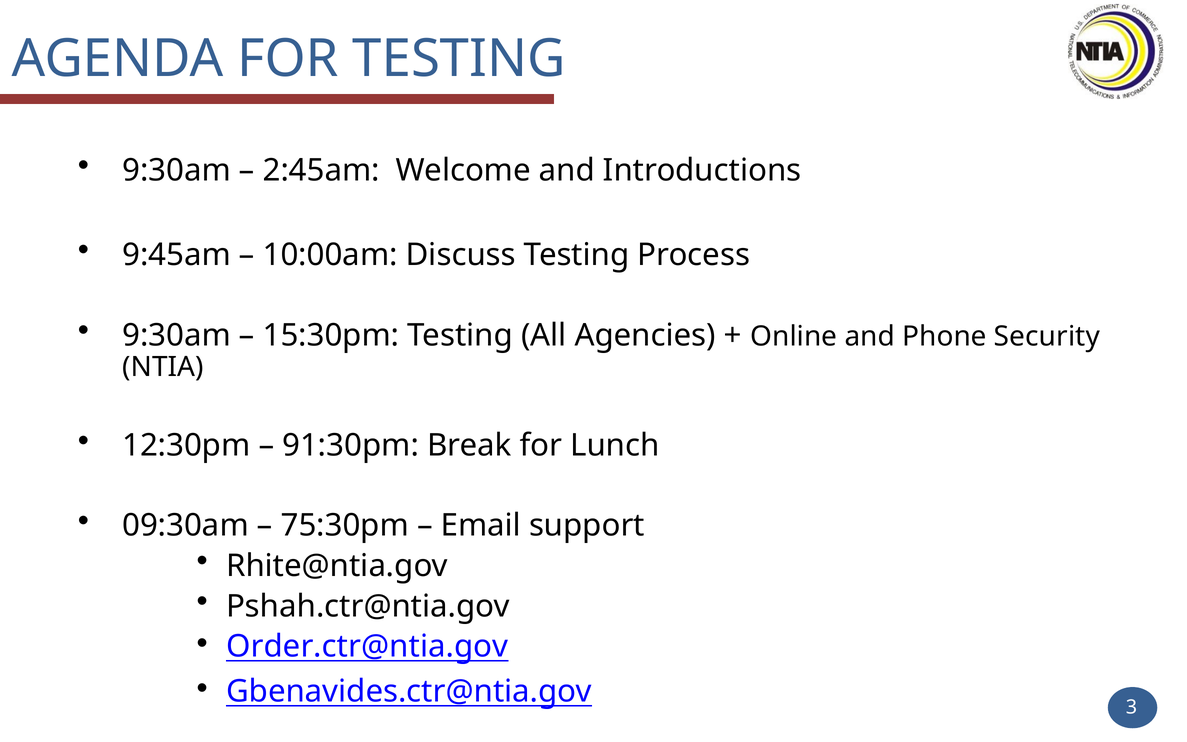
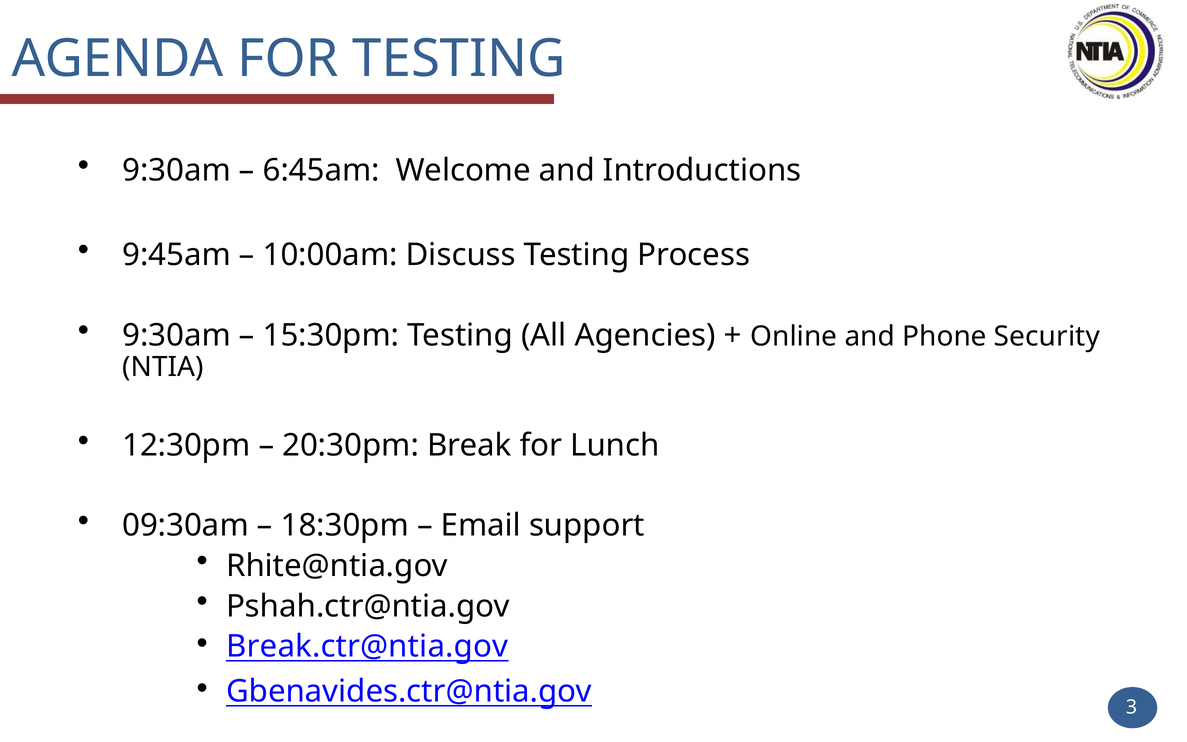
2:45am: 2:45am -> 6:45am (321, 170)
91:30pm: 91:30pm -> 20:30pm (351, 446)
75:30pm: 75:30pm -> 18:30pm (345, 525)
Order.ctr@ntia.gov: Order.ctr@ntia.gov -> Break.ctr@ntia.gov (367, 646)
